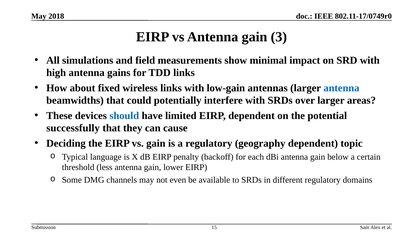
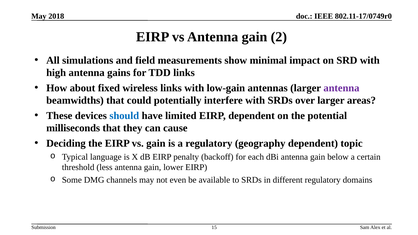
3: 3 -> 2 (279, 37)
antenna colour: blue -> purple (341, 88)
successfully: successfully -> milliseconds (73, 128)
